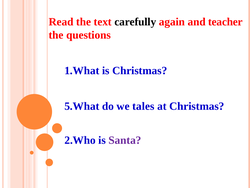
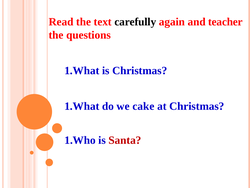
5.What: 5.What -> 1.What (82, 106)
tales: tales -> cake (143, 106)
2.Who: 2.Who -> 1.Who (80, 140)
Santa colour: purple -> red (125, 140)
